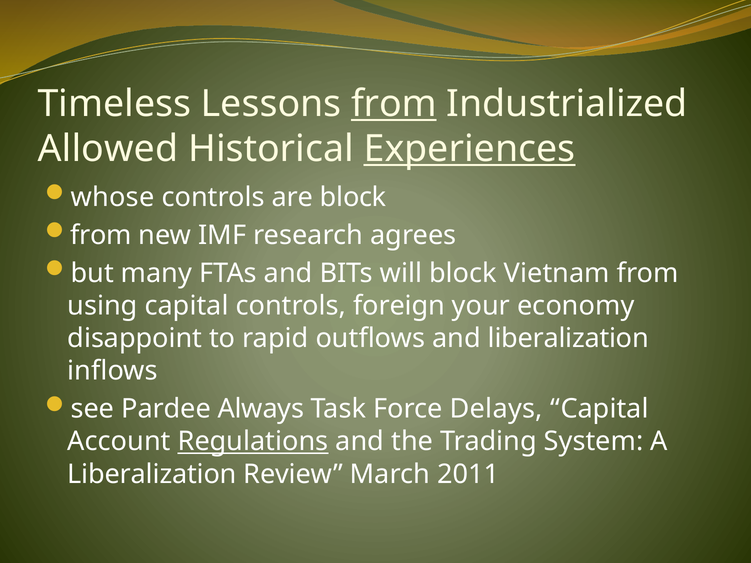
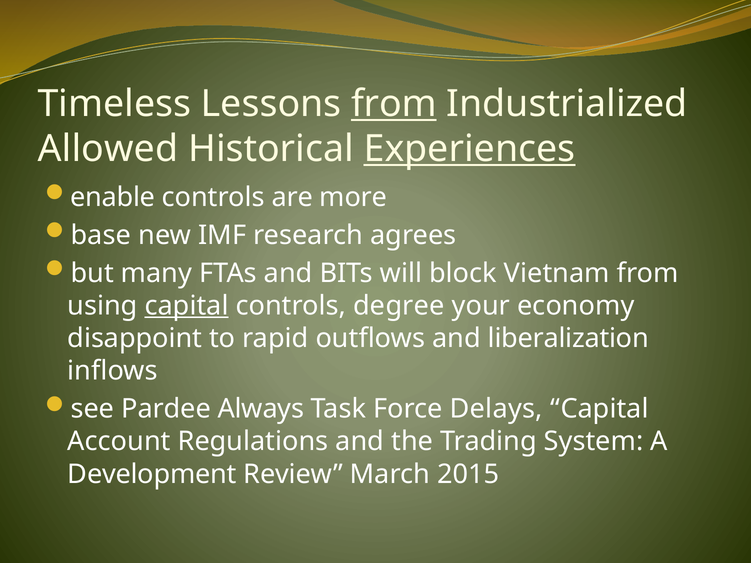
whose: whose -> enable (113, 197)
are block: block -> more (353, 197)
from: from -> base (101, 235)
capital underline: none -> present (187, 306)
foreign: foreign -> degree (399, 306)
Regulations underline: present -> none (253, 442)
Liberalization: Liberalization -> Development (152, 474)
2011: 2011 -> 2015 (468, 474)
